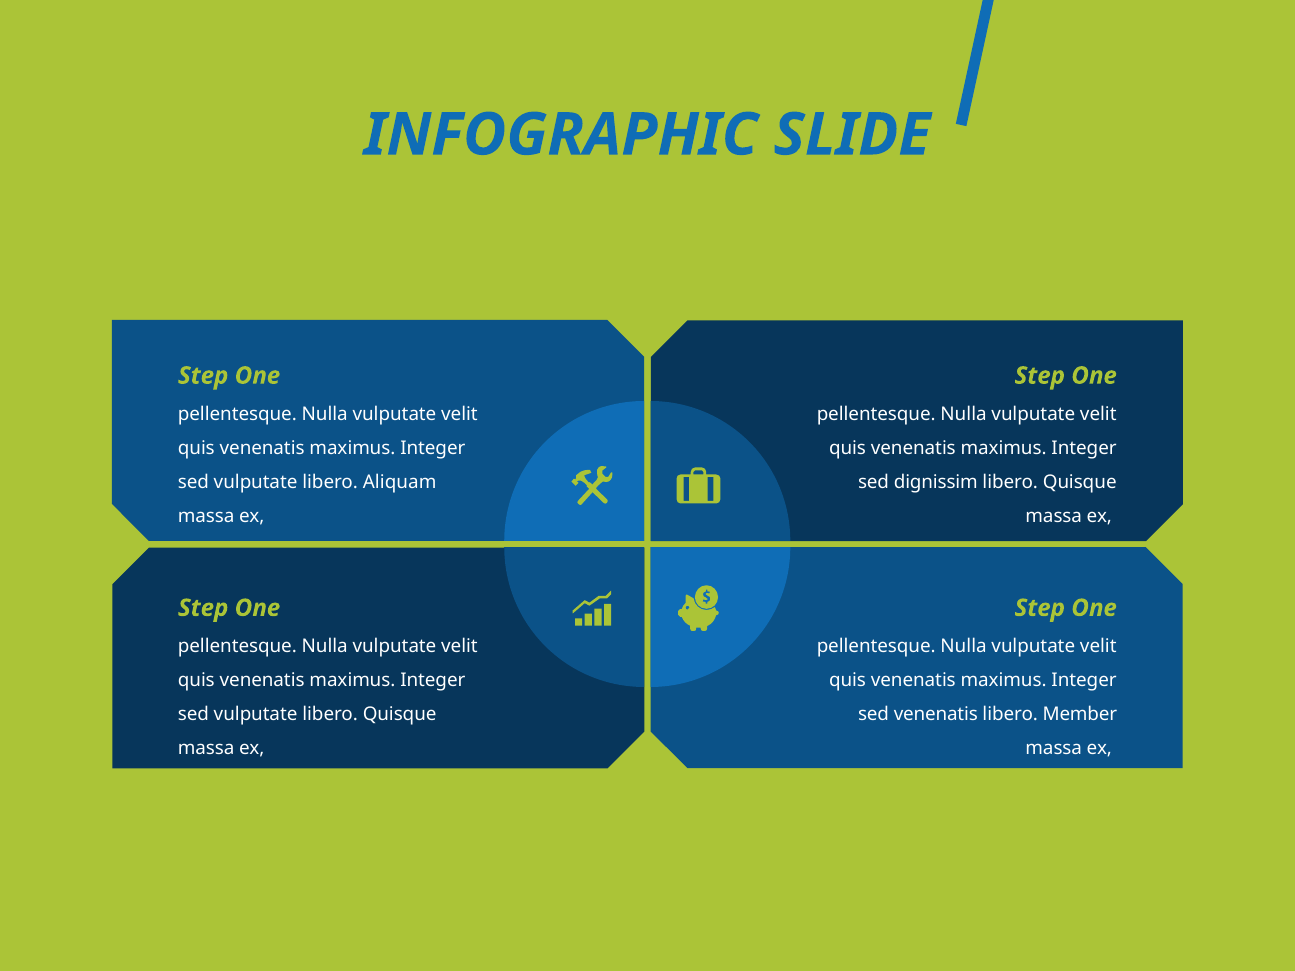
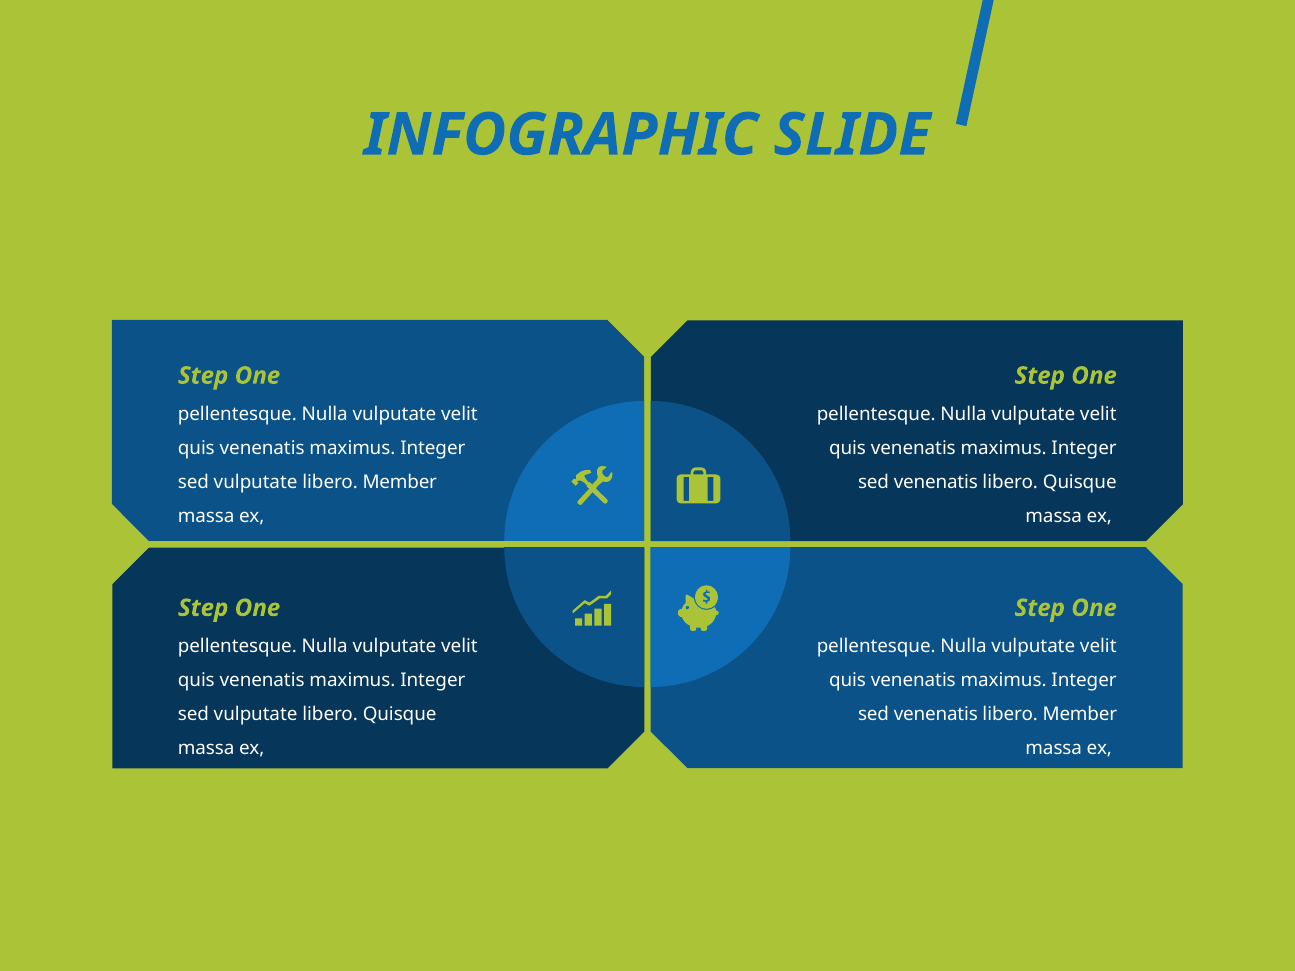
vulputate libero Aliquam: Aliquam -> Member (400, 482)
dignissim: dignissim -> venenatis (936, 482)
